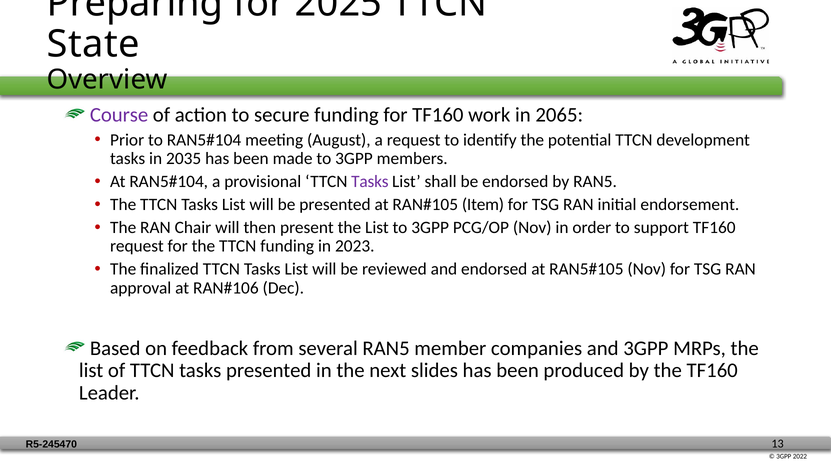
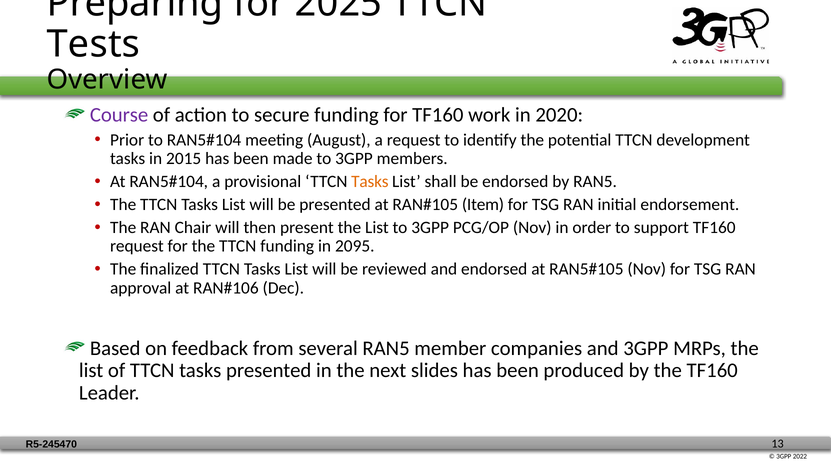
State: State -> Tests (93, 44)
2065: 2065 -> 2020 (559, 115)
2035: 2035 -> 2015 (184, 159)
Tasks colour: purple -> orange (370, 182)
2023: 2023 -> 2095 (355, 247)
